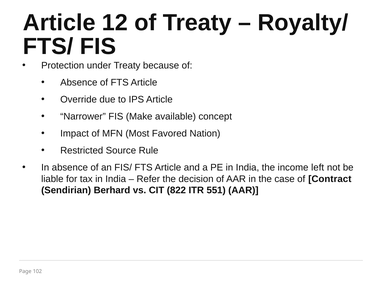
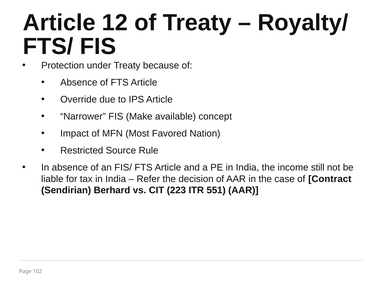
left: left -> still (318, 168)
822: 822 -> 223 (176, 191)
